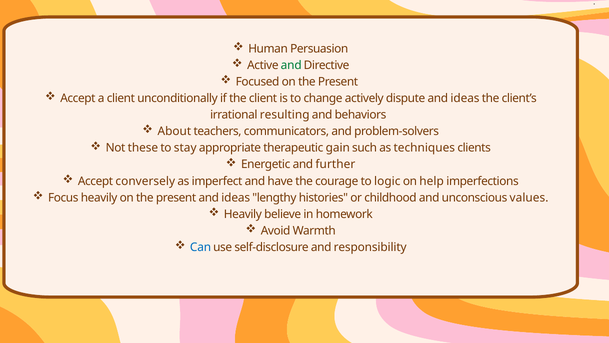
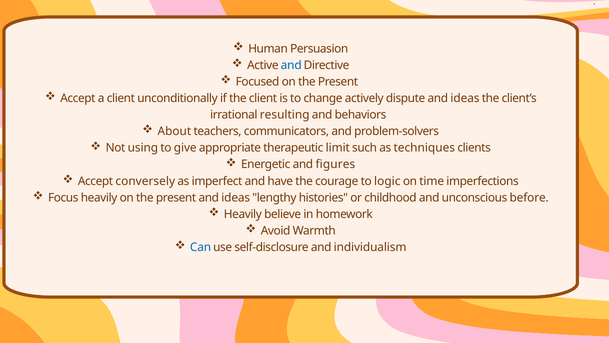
and colour: green -> blue (291, 65)
these: these -> using (143, 148)
stay: stay -> give (185, 148)
gain: gain -> limit (338, 148)
further: further -> figures (335, 164)
help: help -> time (432, 181)
values: values -> before (529, 197)
responsibility: responsibility -> individualism (370, 247)
